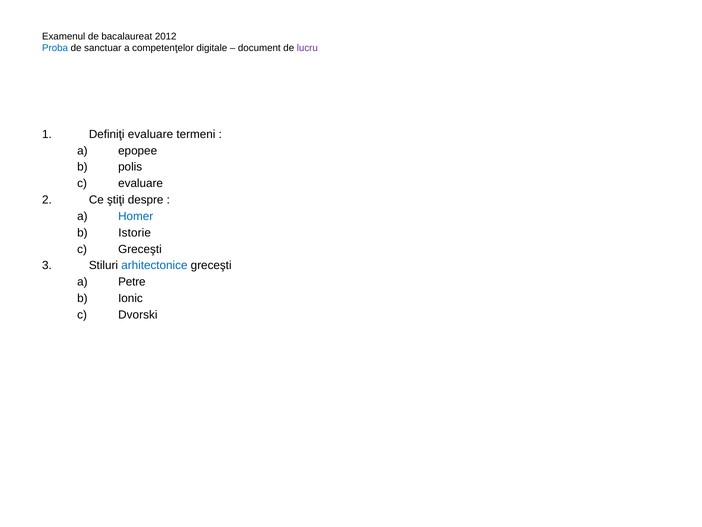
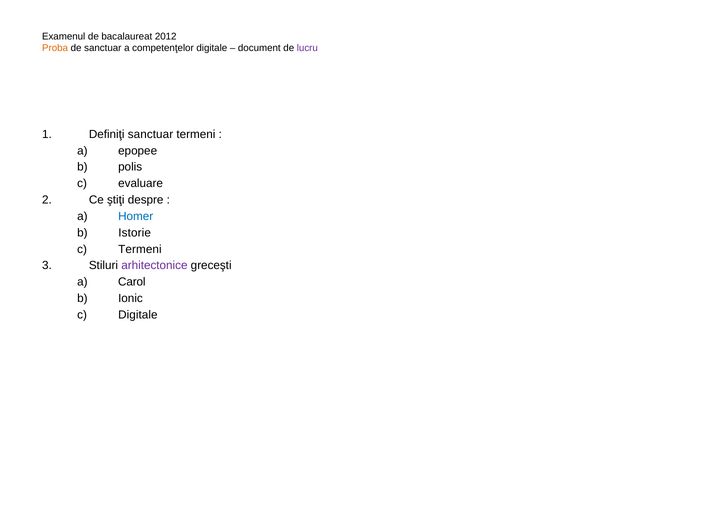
Proba colour: blue -> orange (55, 48)
Definiţi evaluare: evaluare -> sanctuar (150, 134)
Greceşti: Greceşti -> Termeni (140, 249)
arhitectonice colour: blue -> purple (154, 265)
Petre: Petre -> Carol (132, 282)
Dvorski: Dvorski -> Digitale (138, 314)
